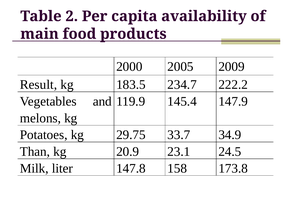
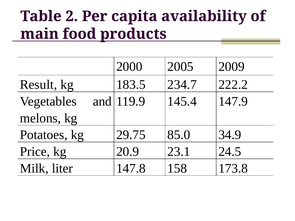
33.7: 33.7 -> 85.0 (179, 135)
Than: Than -> Price (35, 152)
